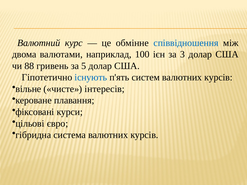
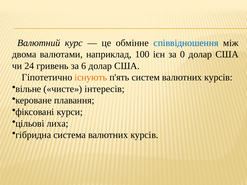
3: 3 -> 0 (183, 54)
88: 88 -> 24 (29, 66)
5: 5 -> 6 (84, 66)
існують colour: blue -> orange (91, 77)
євро: євро -> лиха (58, 124)
